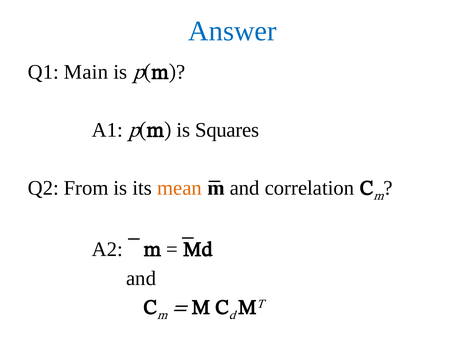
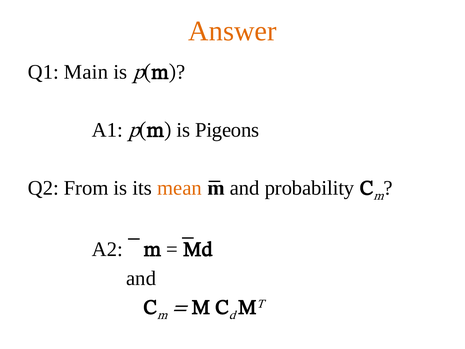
Answer colour: blue -> orange (232, 31)
Squares: Squares -> Pigeons (227, 130)
correlation: correlation -> probability (310, 188)
